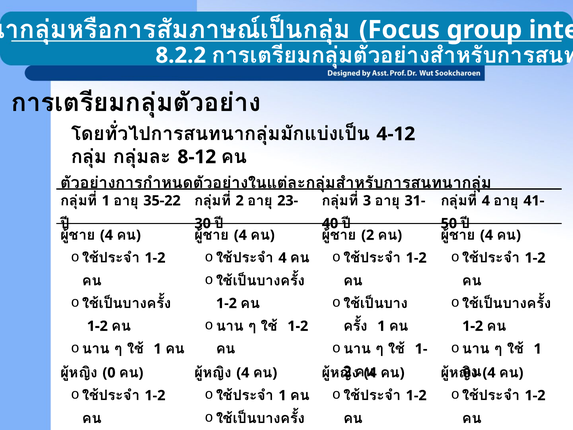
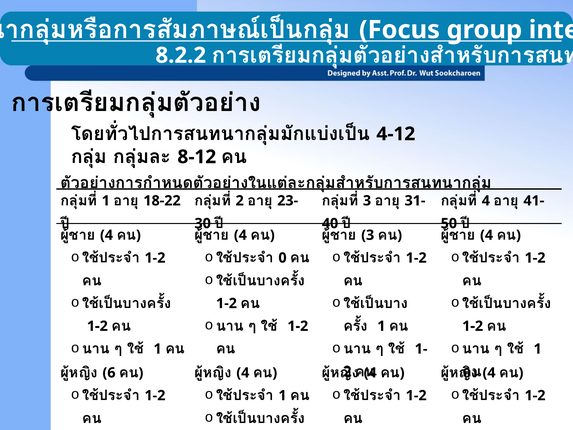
35-22: 35-22 -> 18-22 (162, 201)
2: 2 -> 3 (368, 235)
4: 4 -> 0 (282, 258)
0: 0 -> 6 (109, 373)
